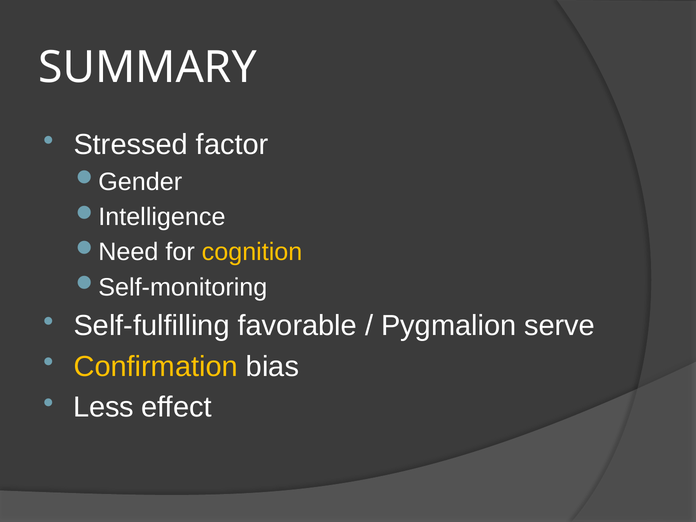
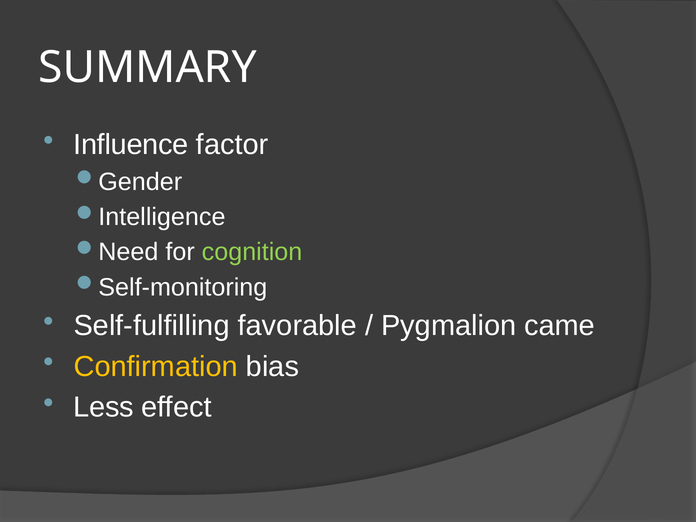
Stressed: Stressed -> Influence (131, 145)
cognition colour: yellow -> light green (252, 252)
serve: serve -> came (560, 326)
